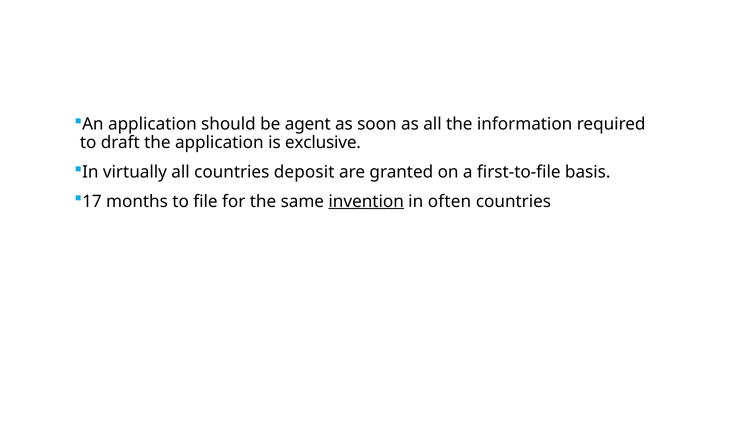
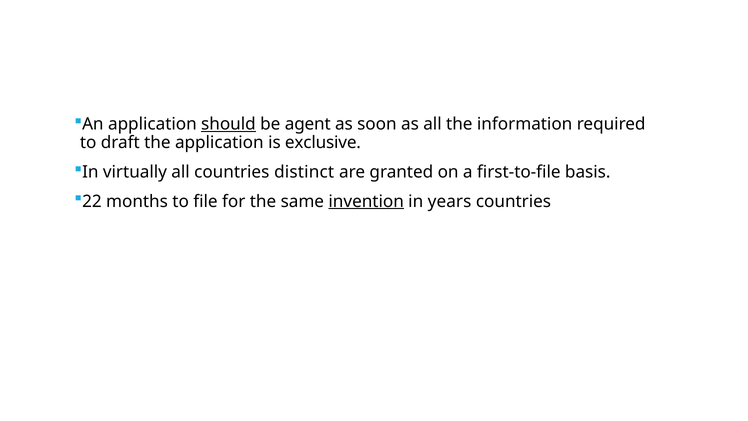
should underline: none -> present (228, 124)
deposit: deposit -> distinct (304, 172)
17: 17 -> 22 (92, 201)
often: often -> years (450, 201)
